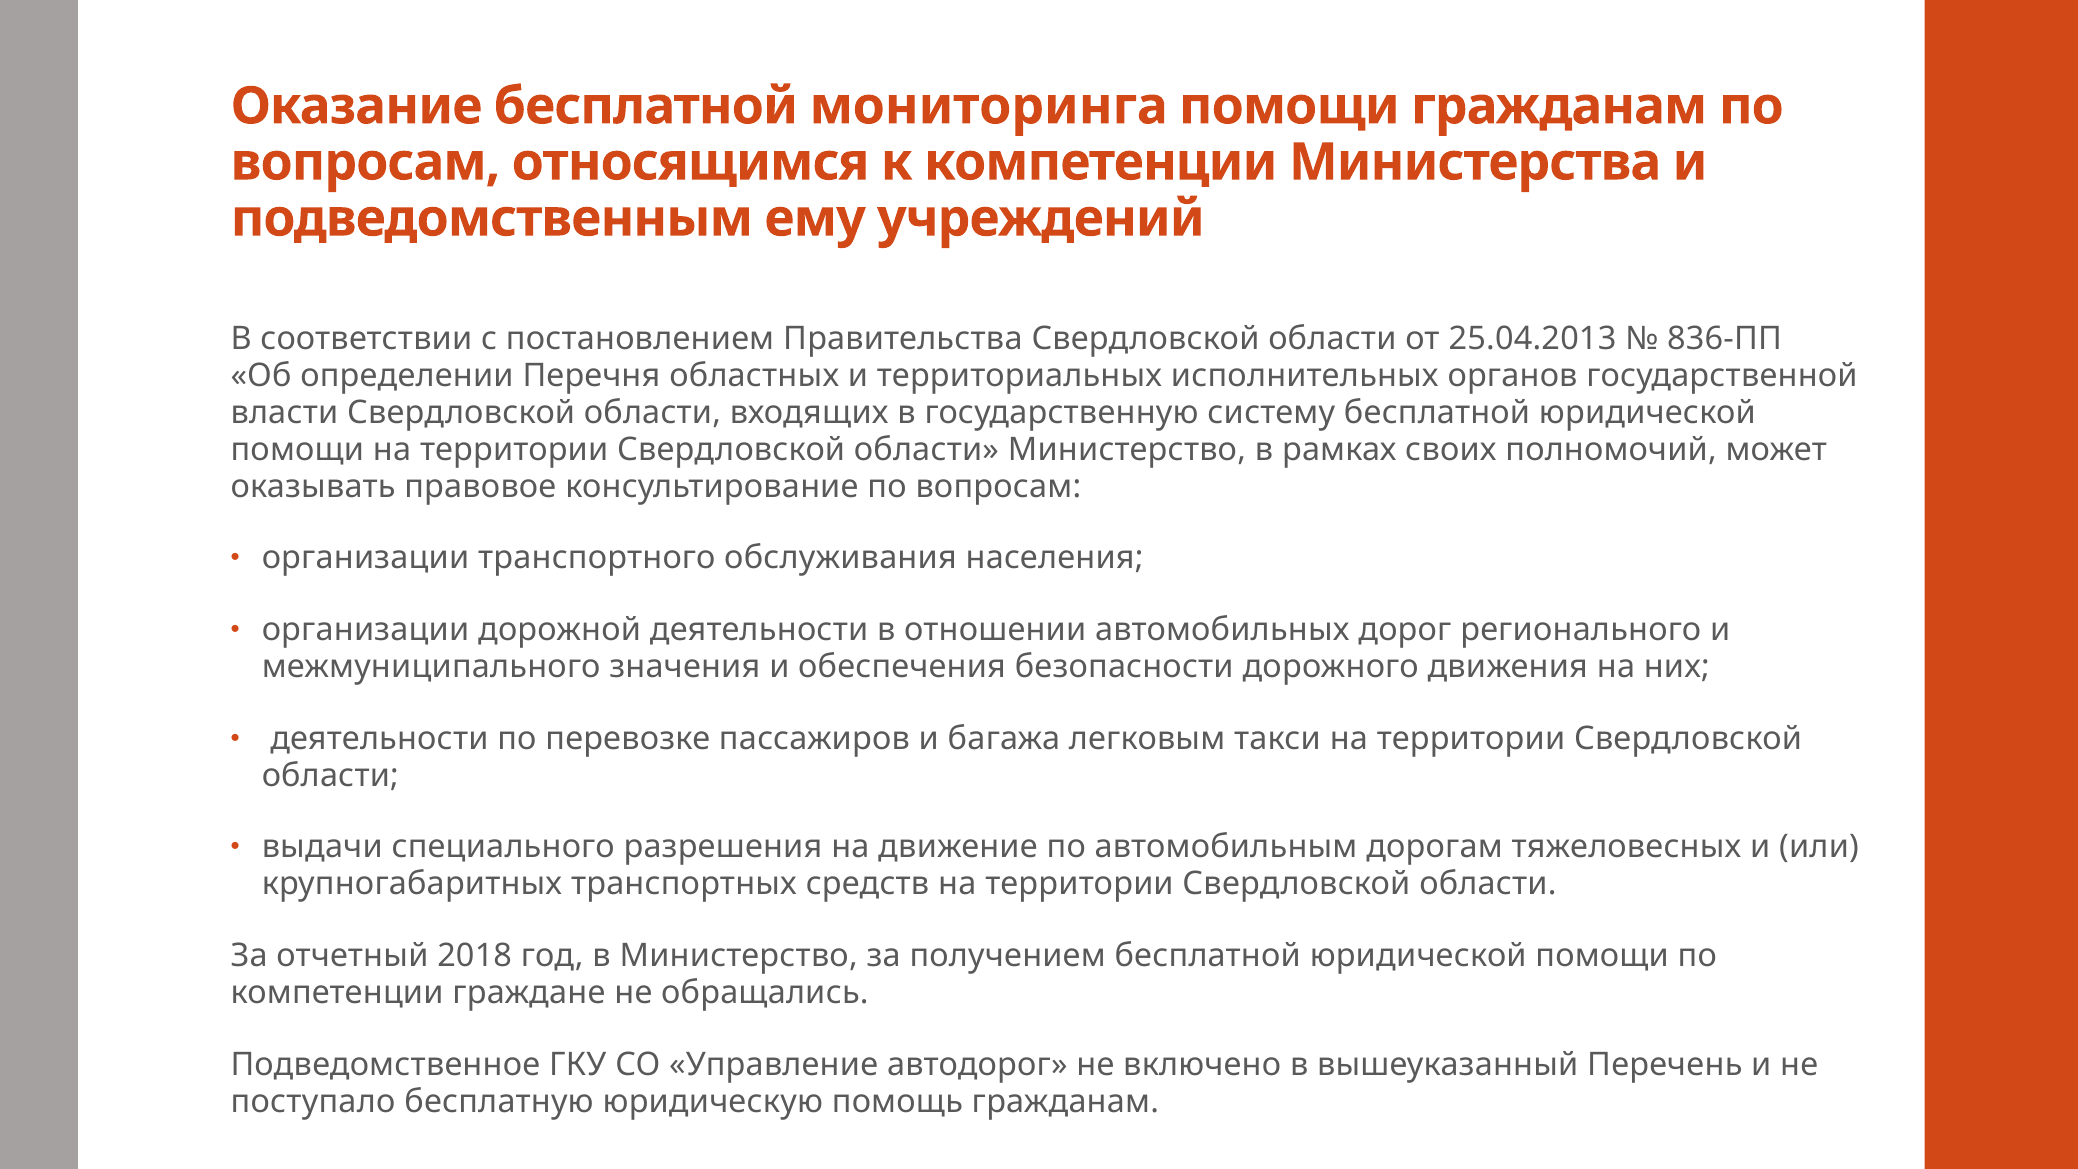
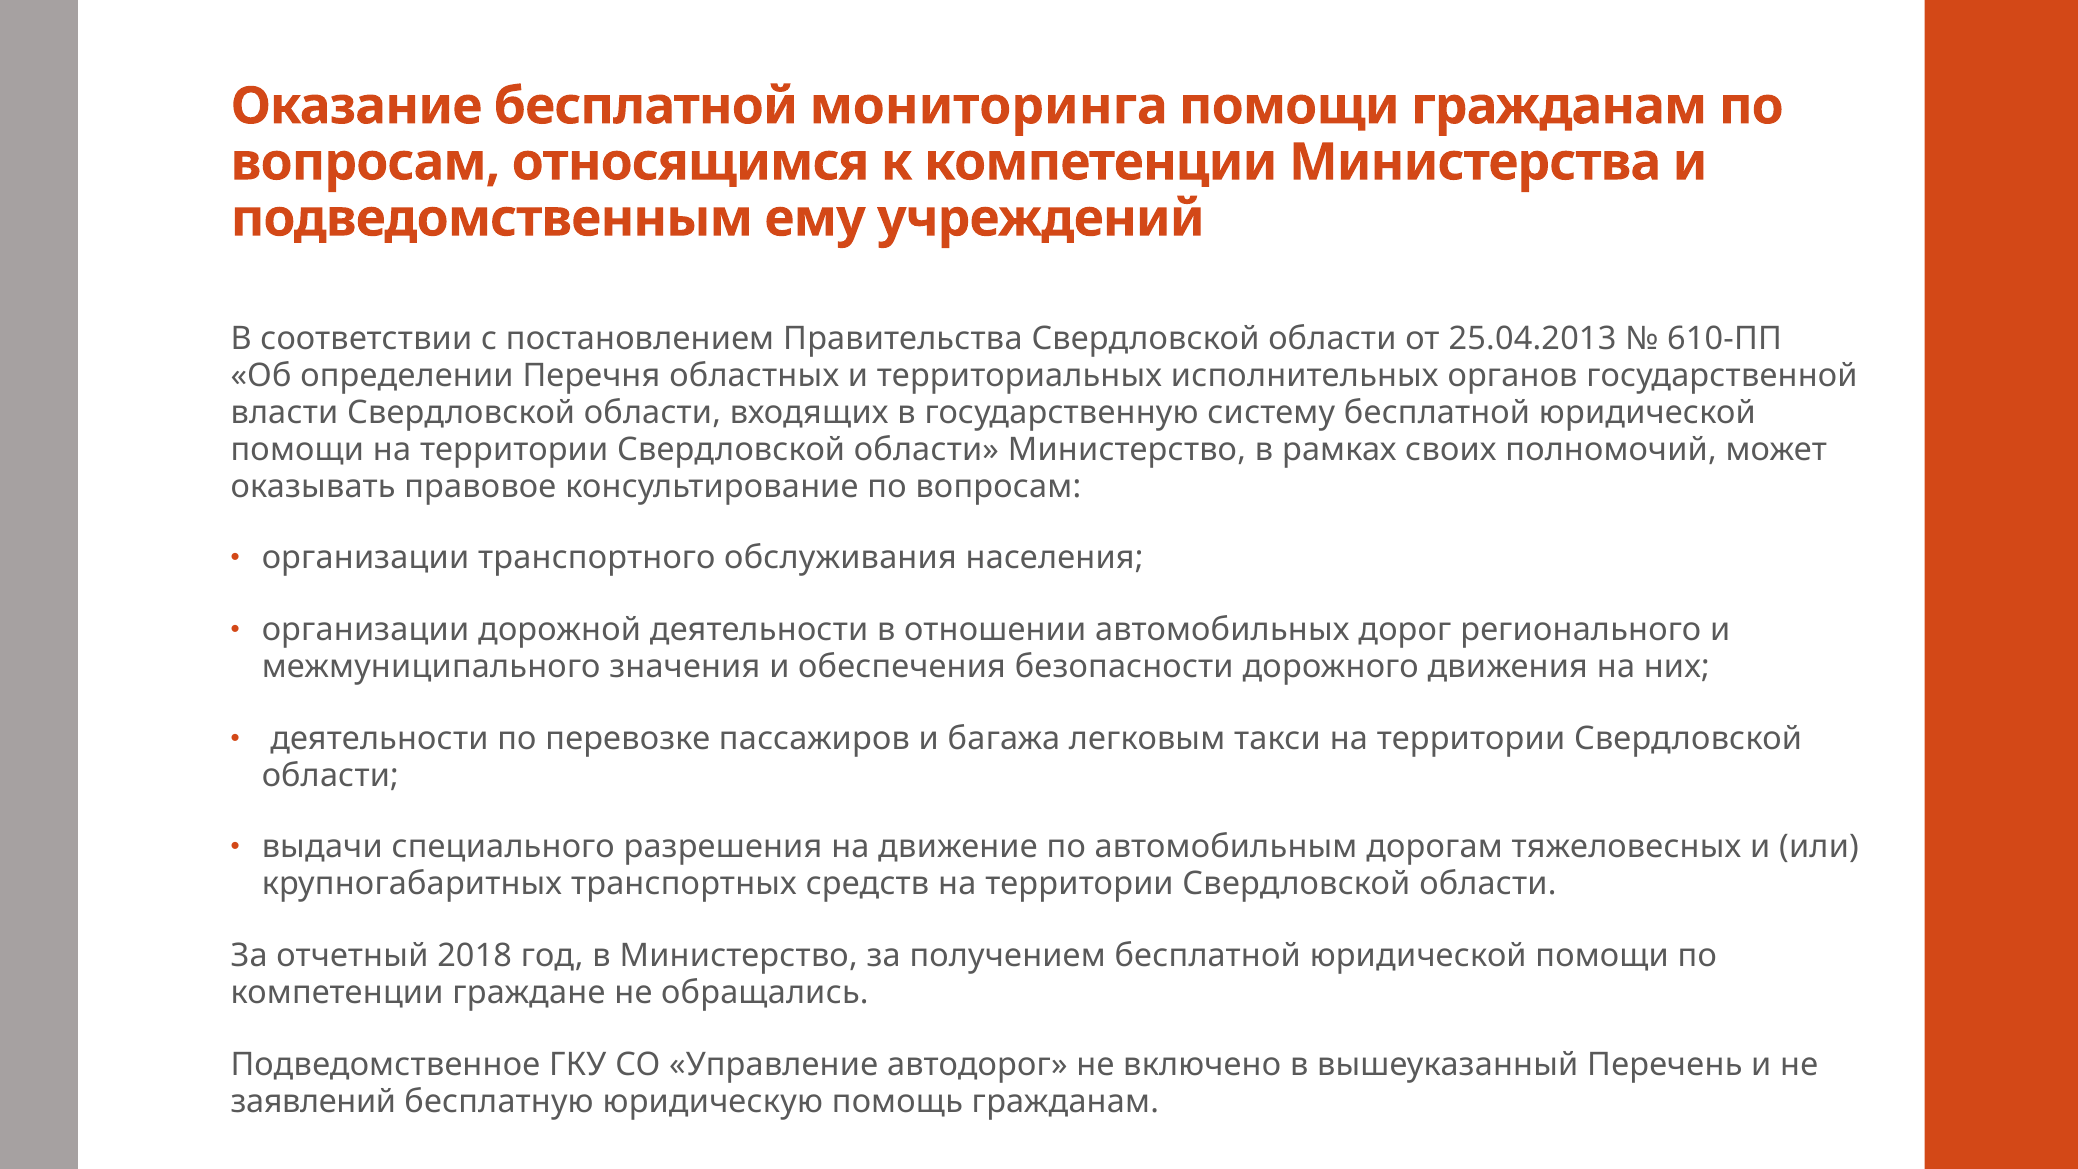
836-ПП: 836-ПП -> 610-ПП (1725, 338)
поступало: поступало -> заявлений (313, 1101)
